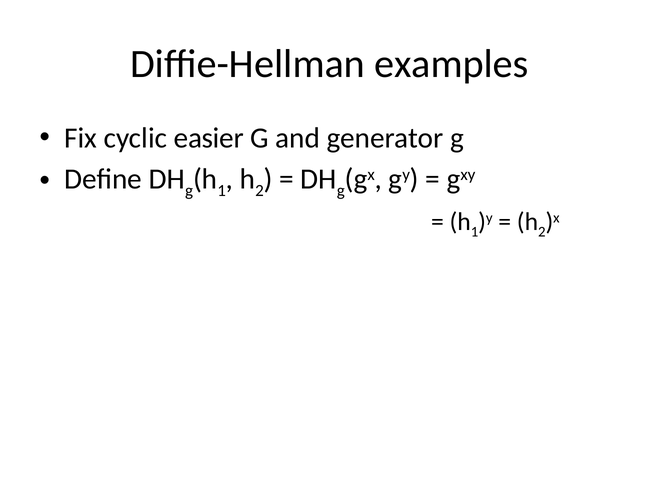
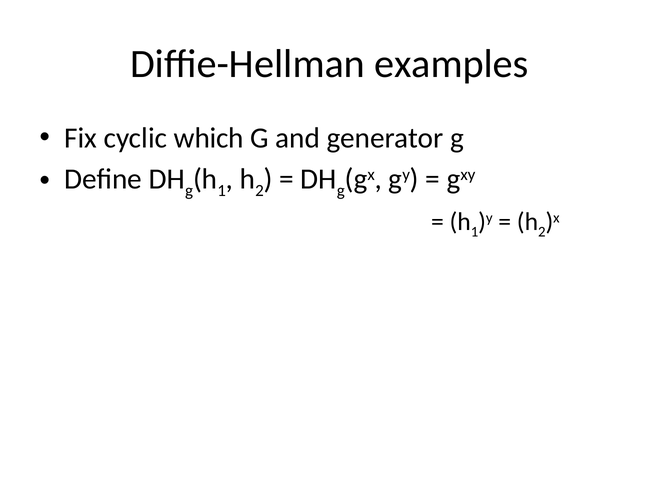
easier: easier -> which (209, 138)
